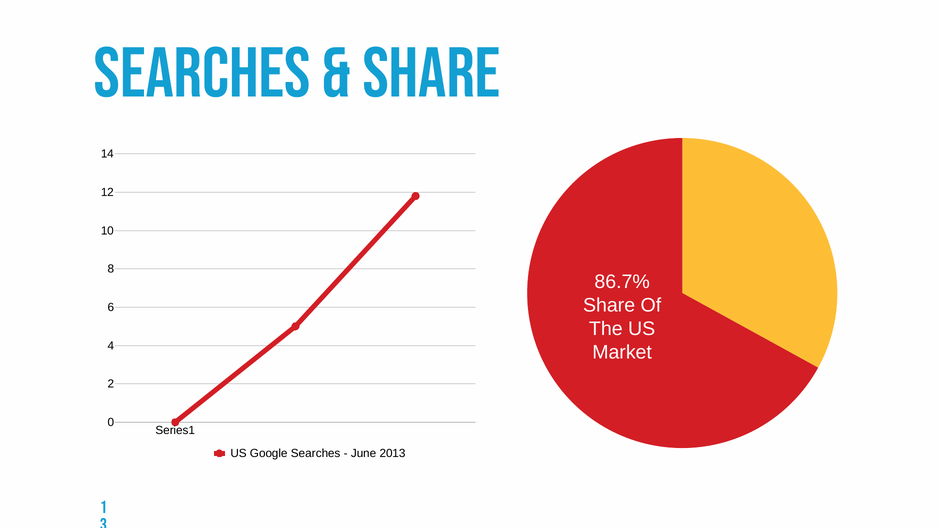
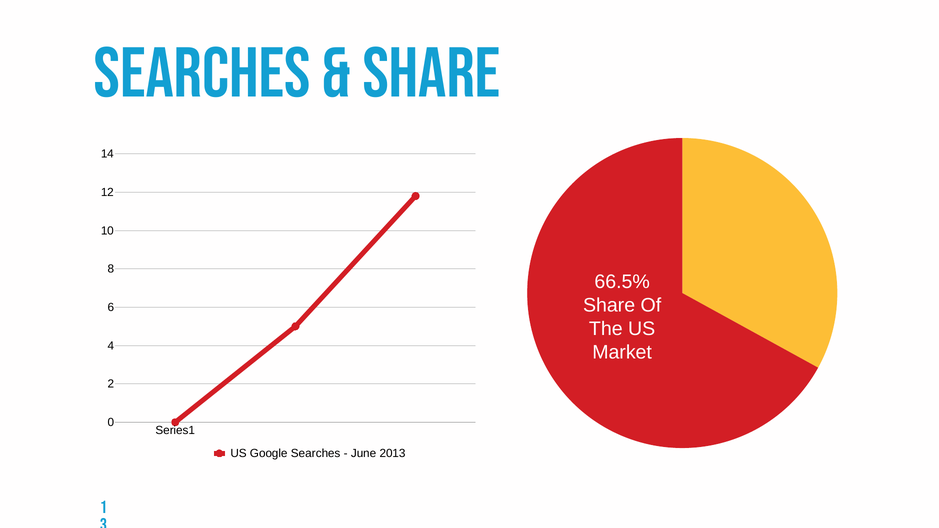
86.7%: 86.7% -> 66.5% (622, 282)
